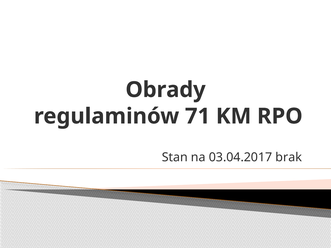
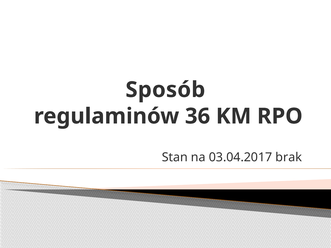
Obrady: Obrady -> Sposób (165, 90)
71: 71 -> 36 (198, 116)
